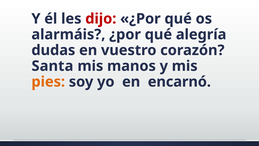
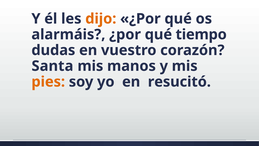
dijo colour: red -> orange (101, 19)
alegría: alegría -> tiempo (201, 34)
encarnó: encarnó -> resucitó (179, 82)
